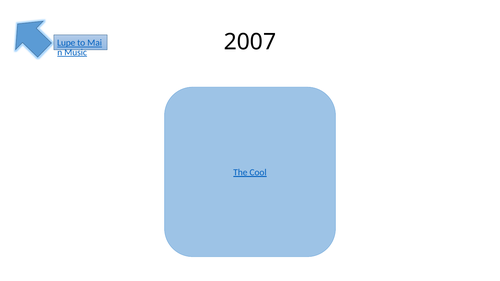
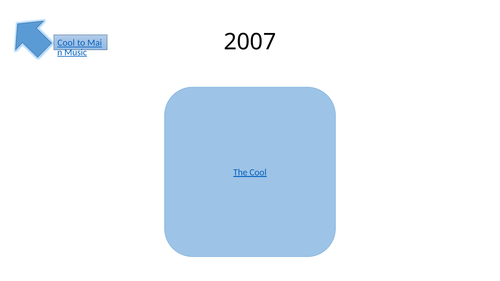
Lupe: Lupe -> Cool (66, 43)
